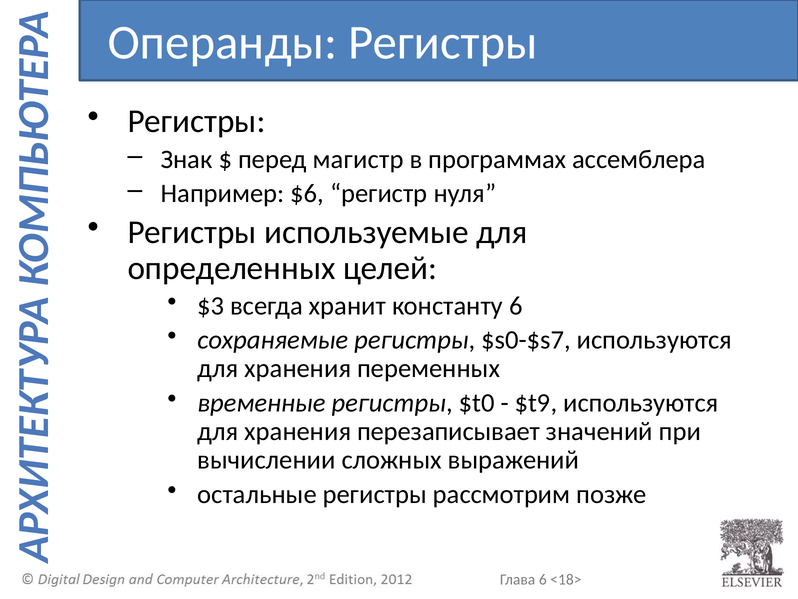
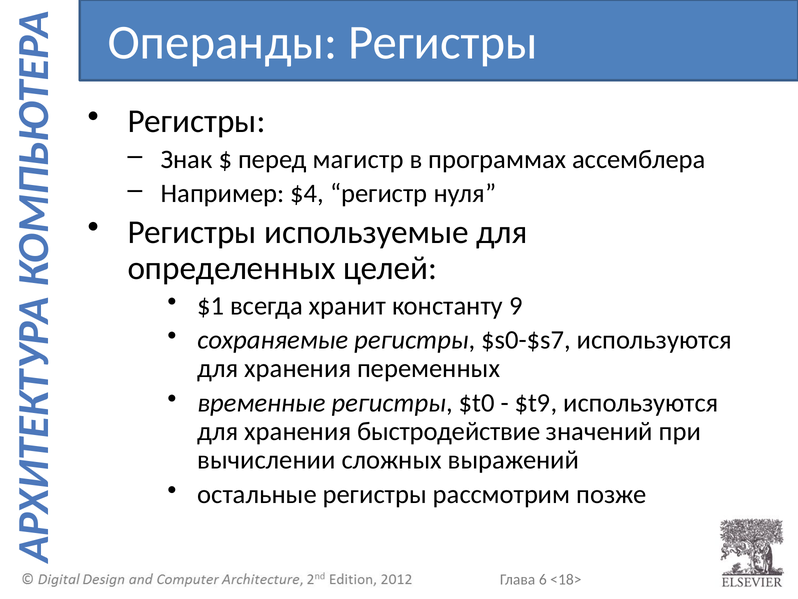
$6: $6 -> $4 (307, 193)
$3: $3 -> $1 (211, 306)
константу 6: 6 -> 9 (516, 306)
перезаписывает: перезаписывает -> быстродействие (449, 431)
